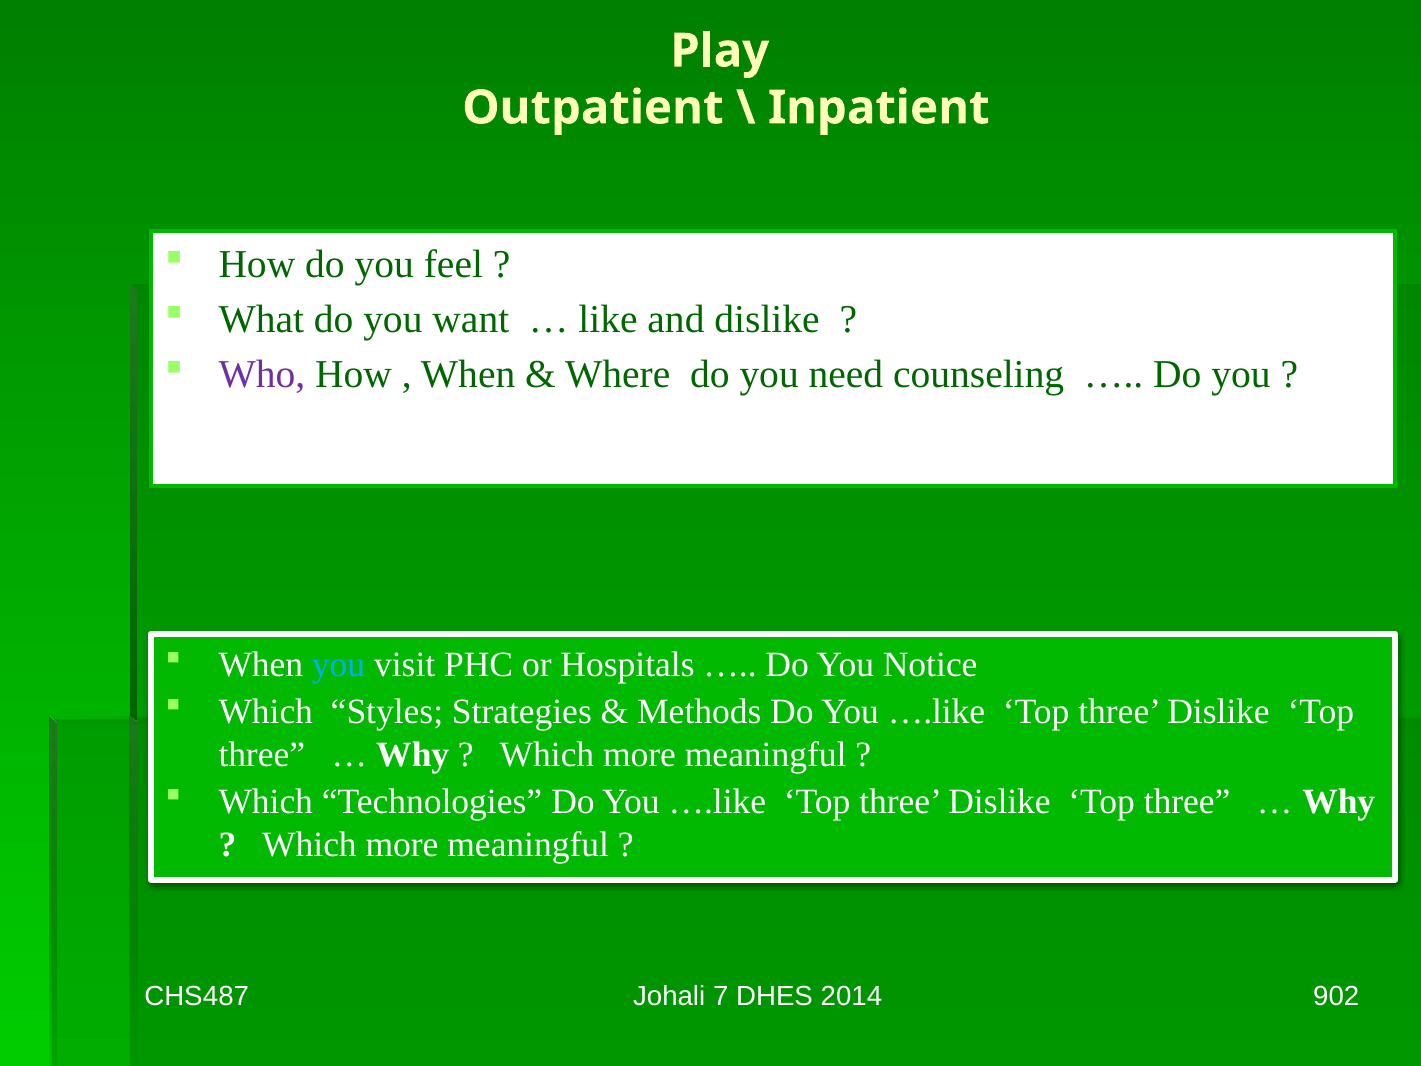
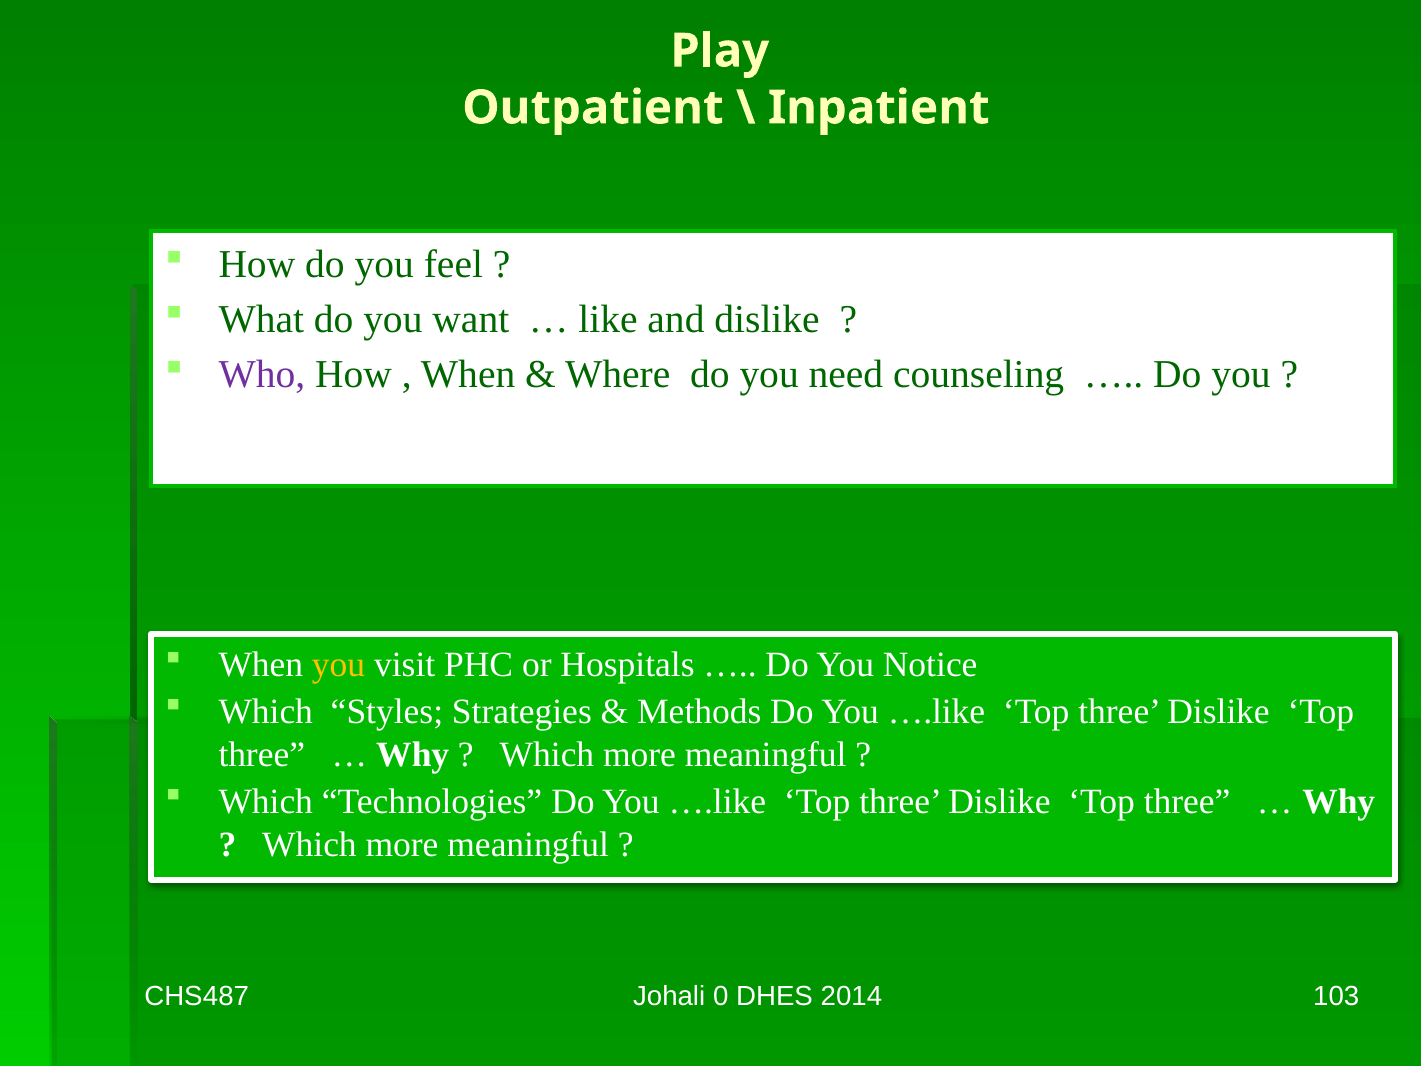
you colour: light blue -> yellow (339, 664)
7: 7 -> 0 (721, 996)
902: 902 -> 103 (1336, 996)
